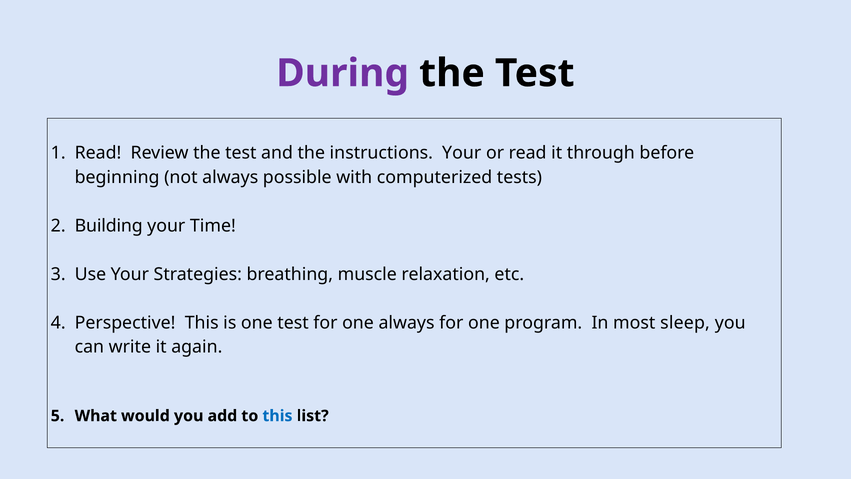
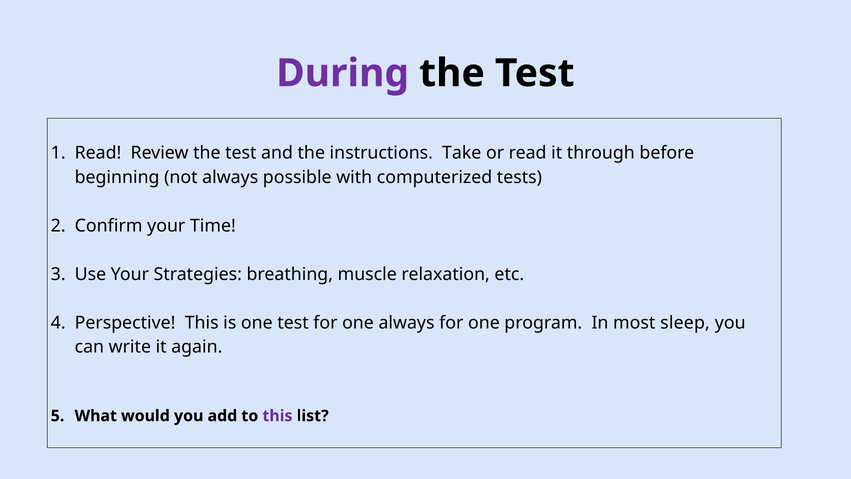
instructions Your: Your -> Take (462, 153)
Building: Building -> Confirm (109, 226)
this colour: blue -> purple (277, 416)
